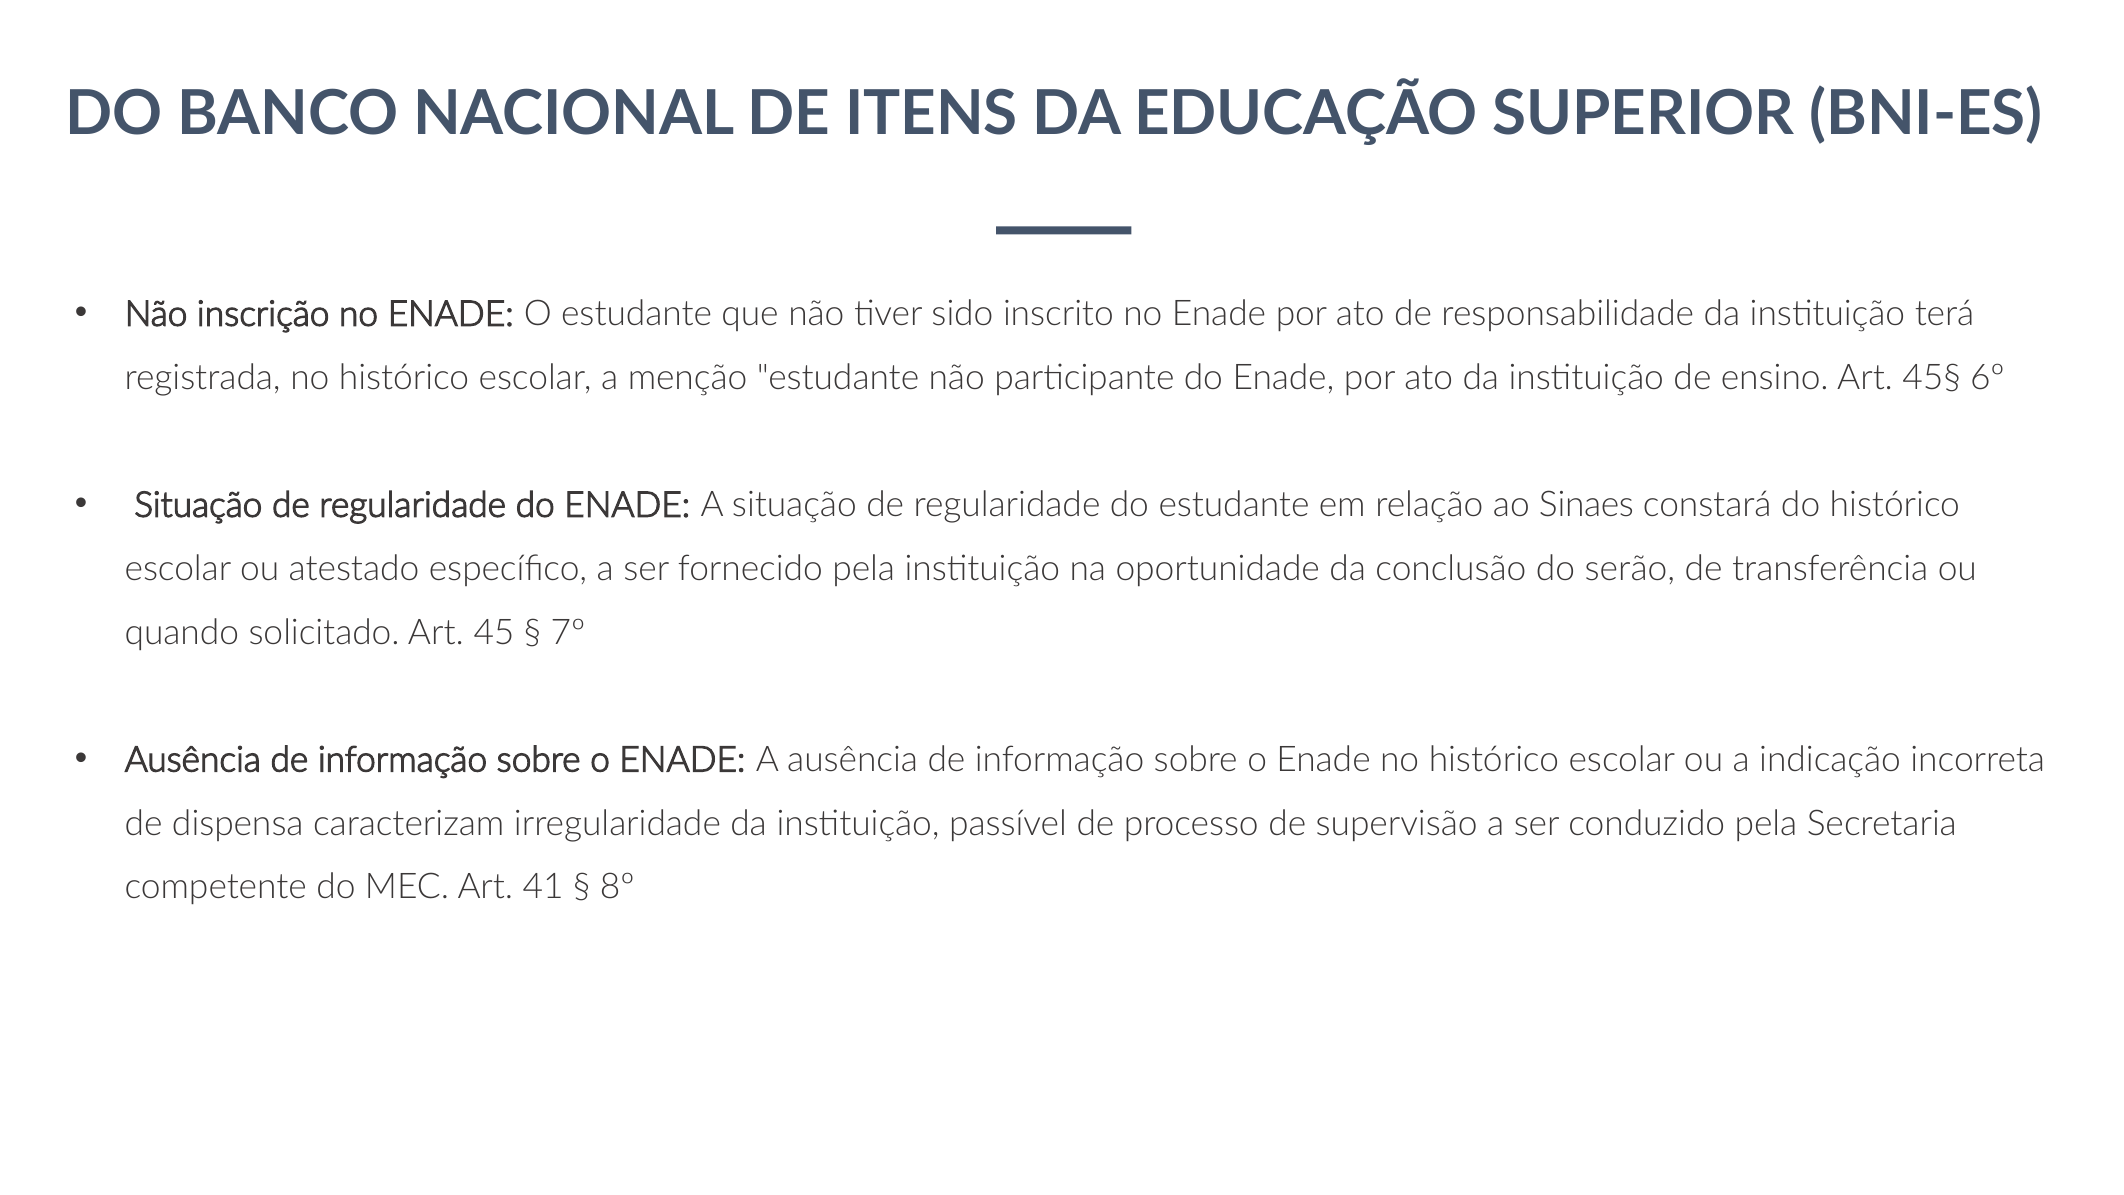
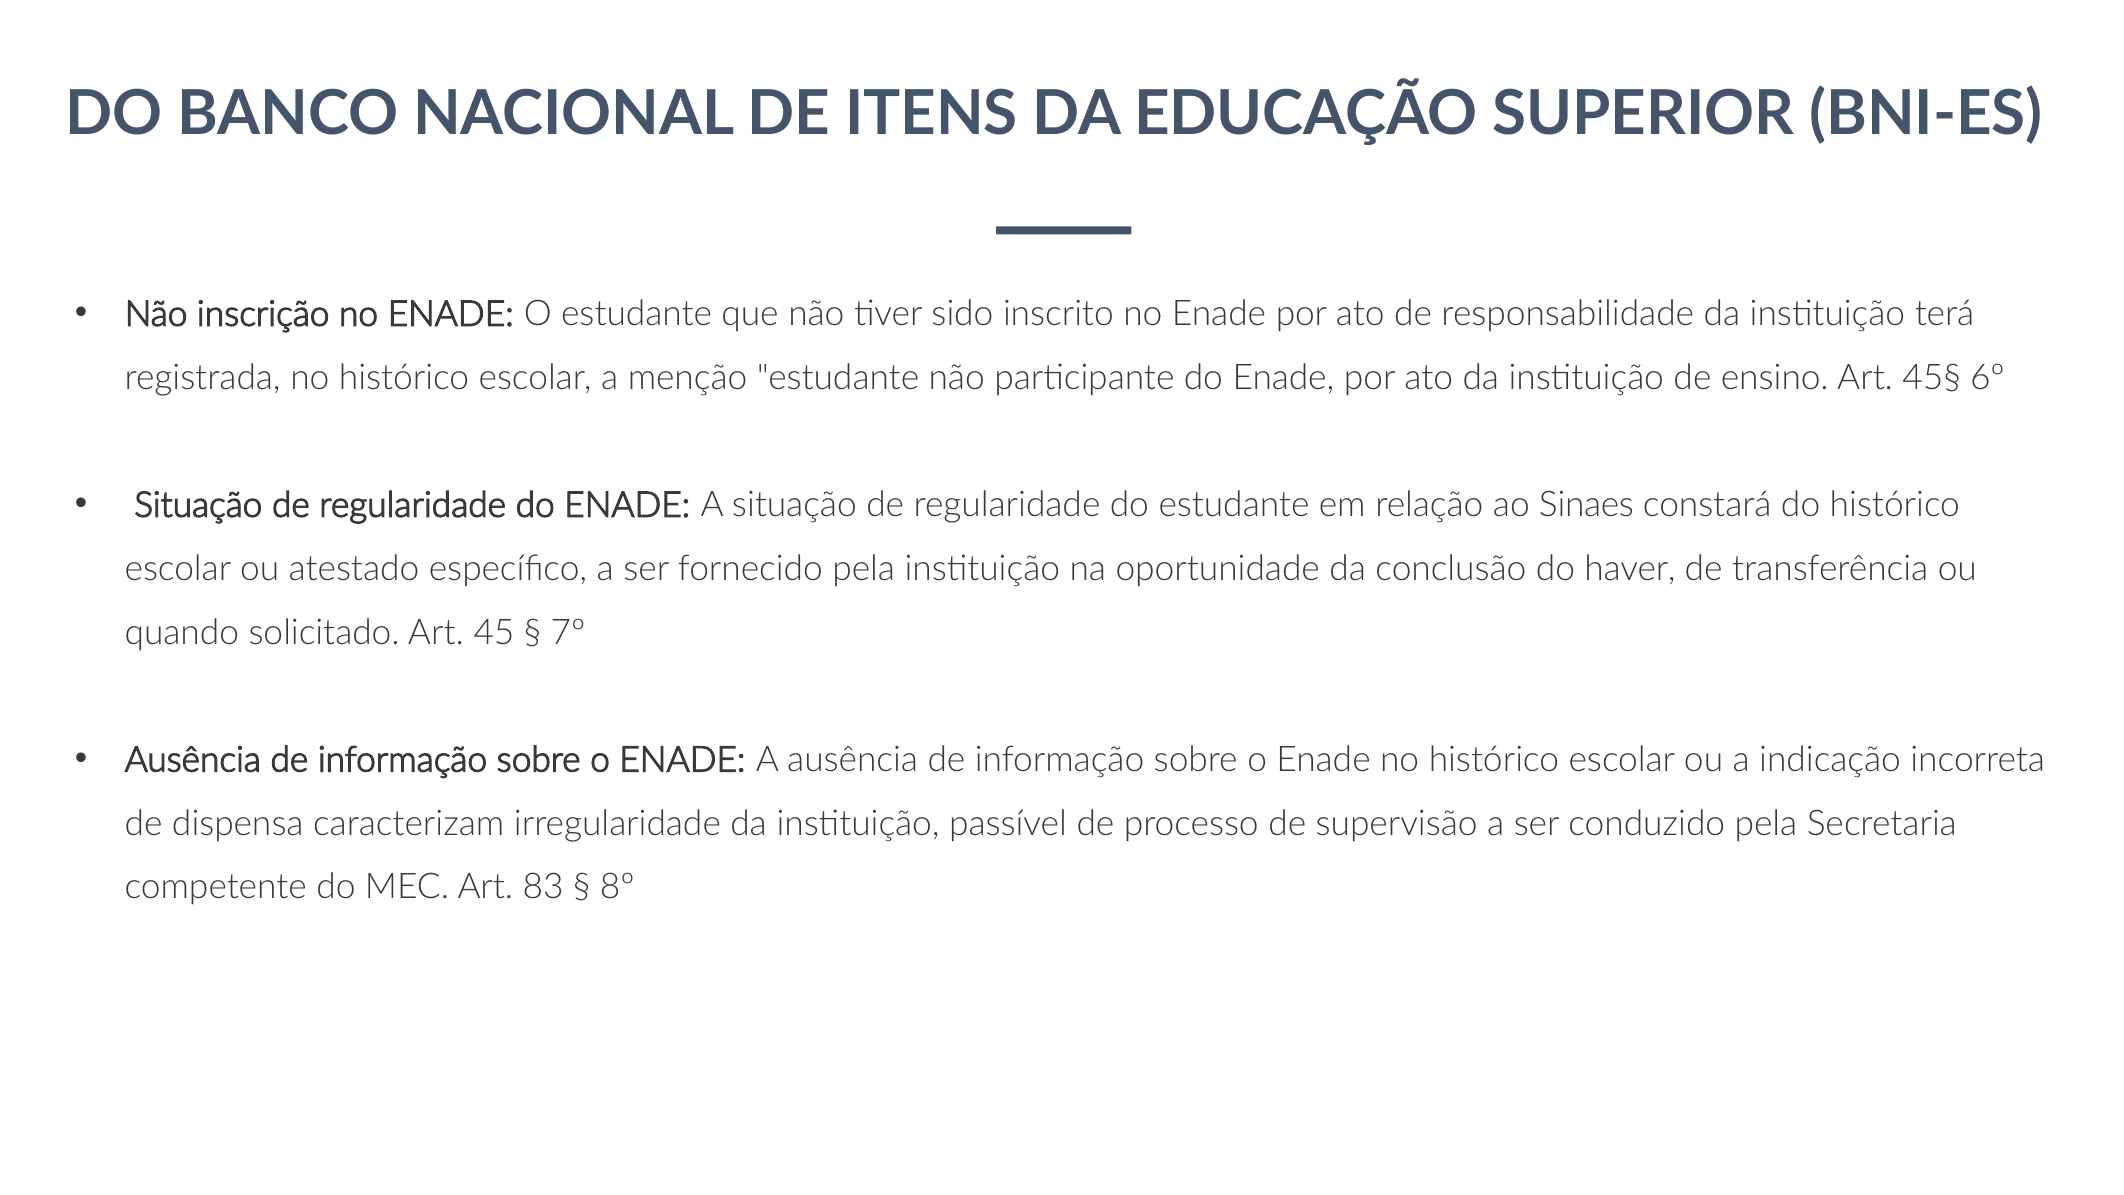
serão: serão -> haver (1630, 569)
41: 41 -> 83 (543, 887)
